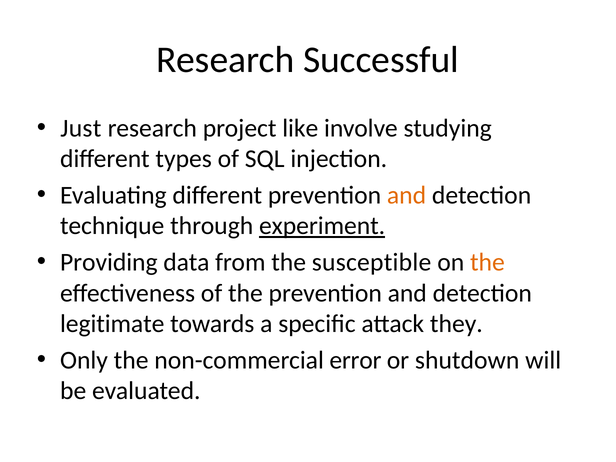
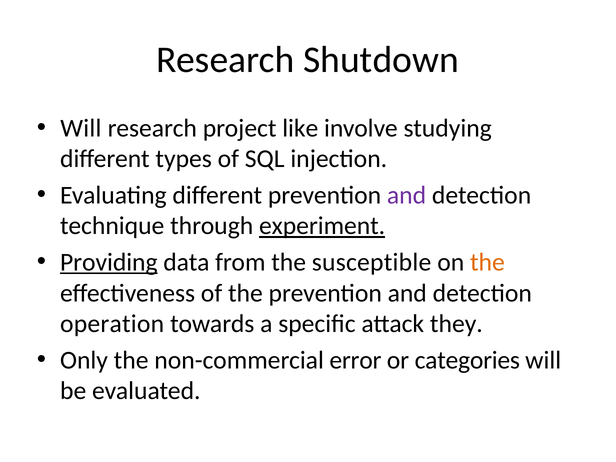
Successful: Successful -> Shutdown (381, 60)
Just: Just -> Will (81, 128)
and colour: orange -> purple (407, 195)
Providing underline: none -> present (109, 262)
legitimate: legitimate -> operation (112, 324)
shutdown: shutdown -> categories (467, 360)
